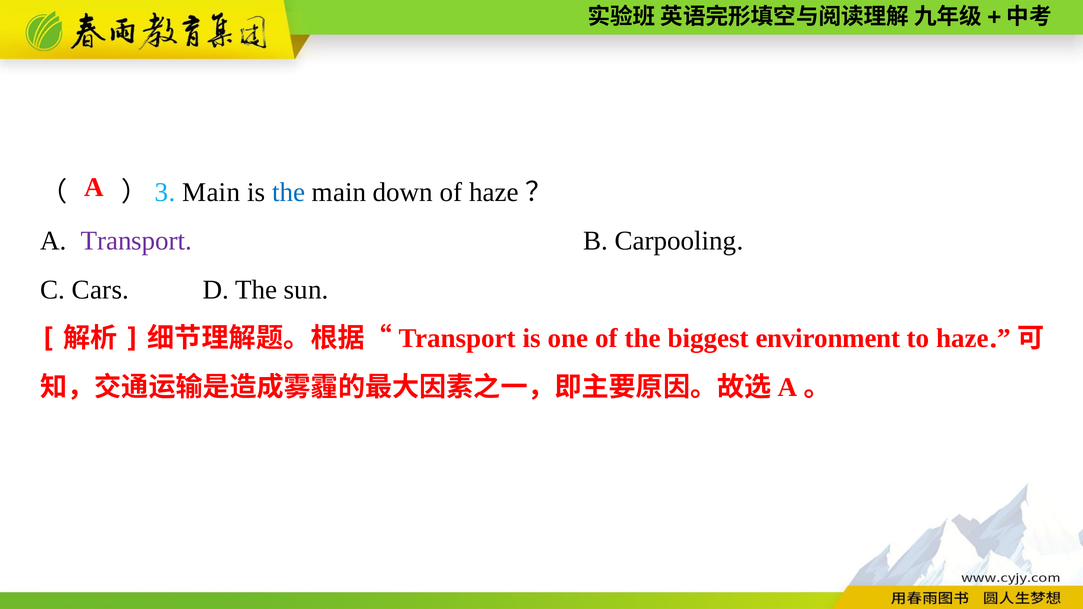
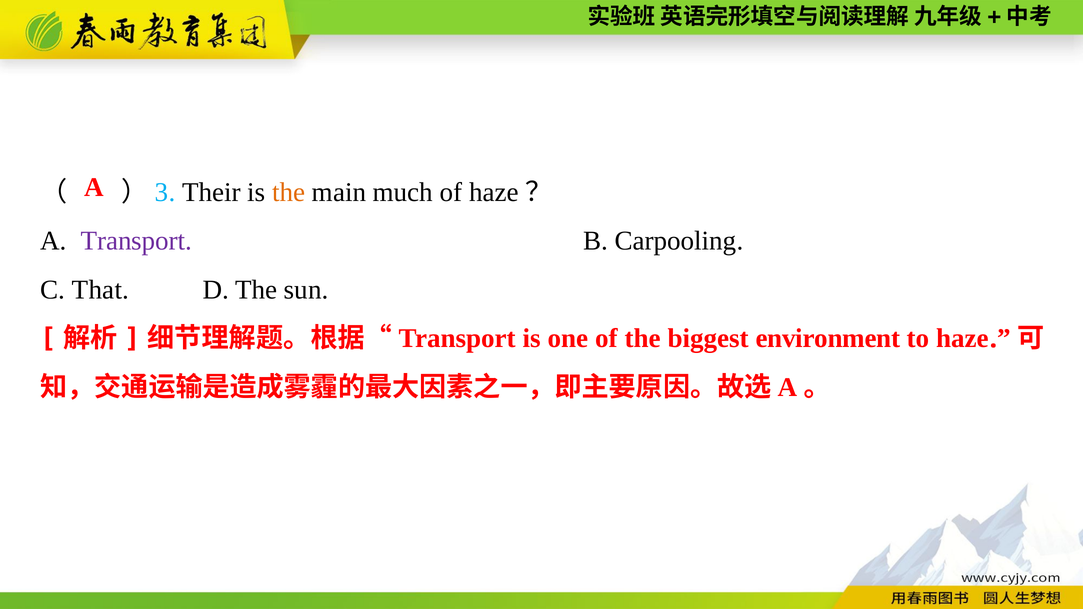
）3 Main: Main -> Their (211, 192)
the colour: blue -> orange (289, 192)
down: down -> much (403, 192)
Cars: Cars -> That (101, 290)
